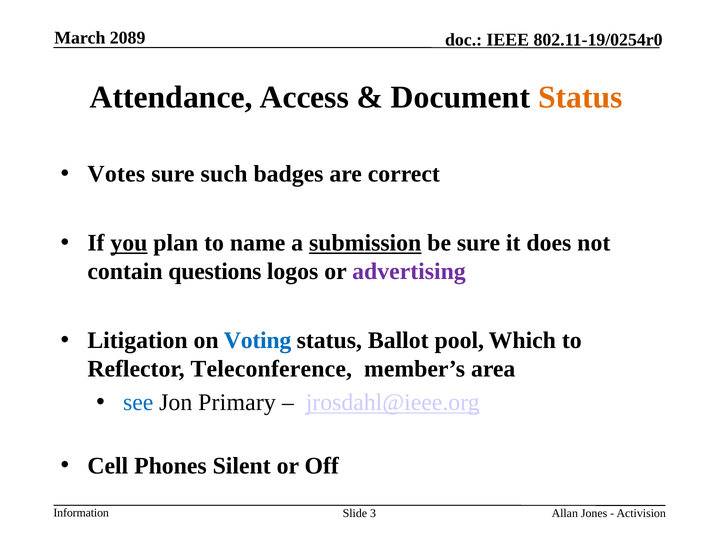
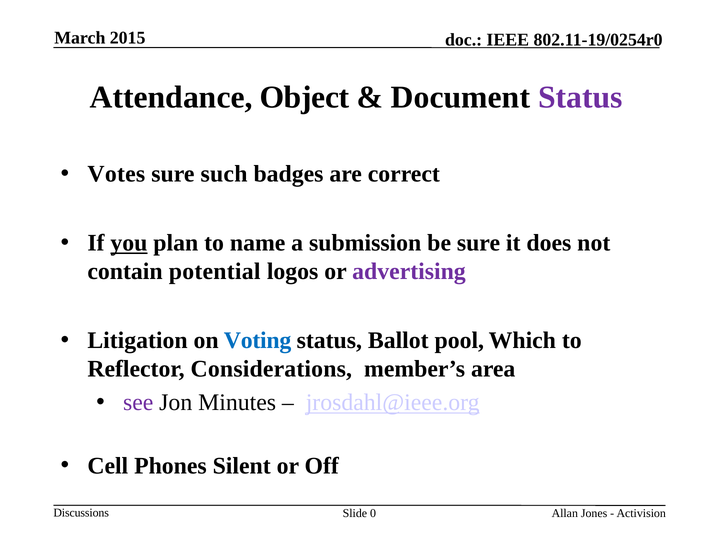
2089: 2089 -> 2015 (128, 38)
Access: Access -> Object (304, 97)
Status colour: orange -> purple (580, 97)
submission underline: present -> none (365, 243)
questions: questions -> potential (215, 271)
Teleconference: Teleconference -> Considerations (271, 369)
see colour: blue -> purple (138, 402)
Primary: Primary -> Minutes (237, 402)
Information: Information -> Discussions (81, 513)
3: 3 -> 0 (373, 513)
